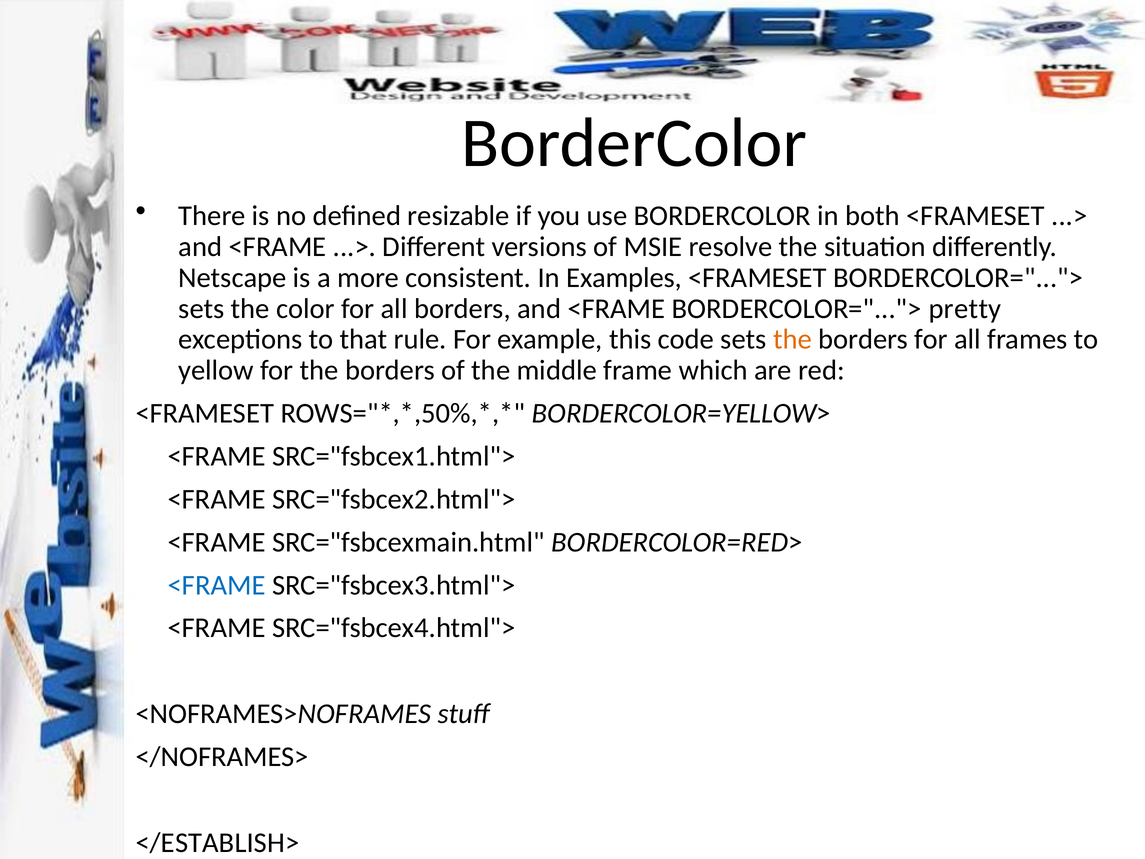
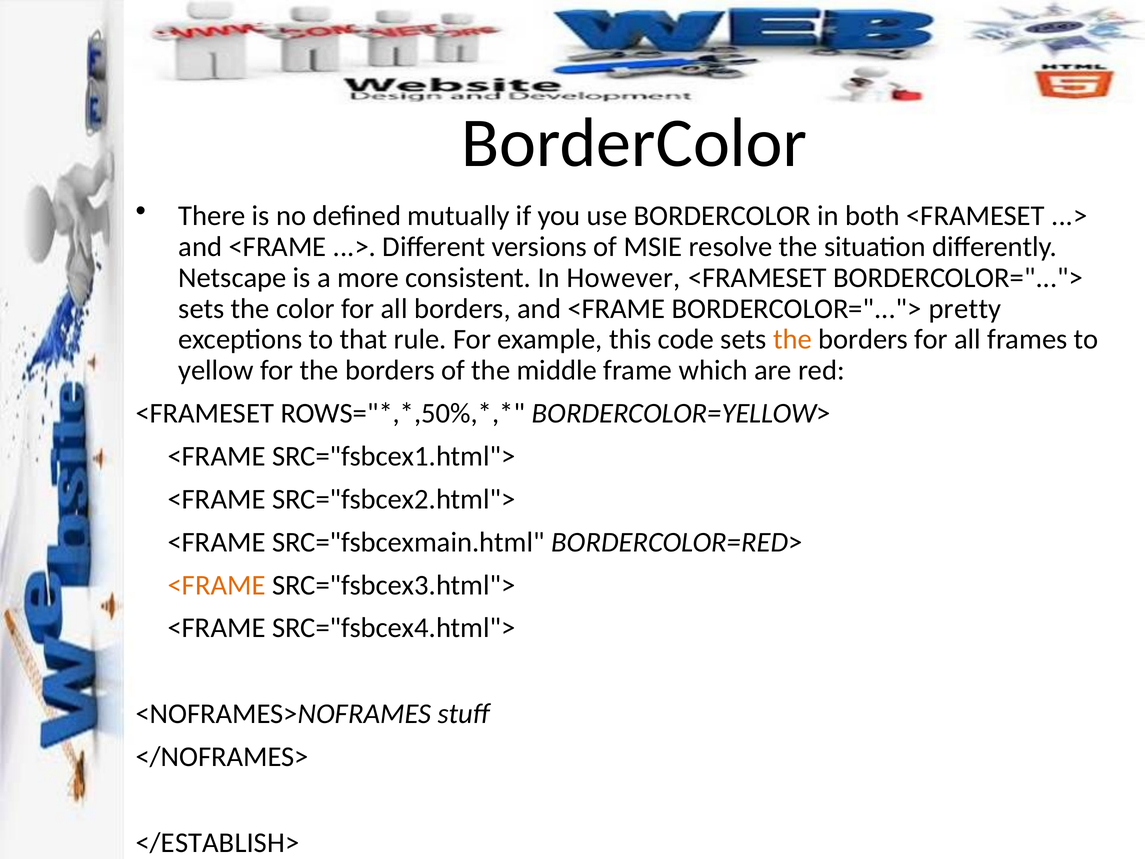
resizable: resizable -> mutually (459, 216)
Examples: Examples -> However (624, 278)
<FRAME colour: blue -> orange (217, 585)
